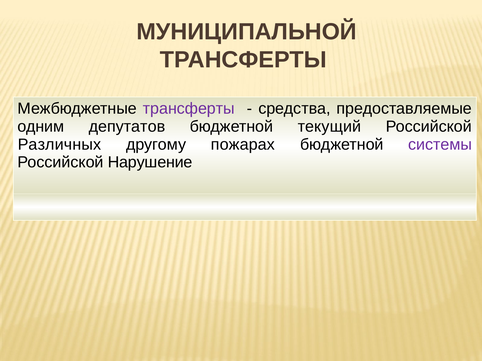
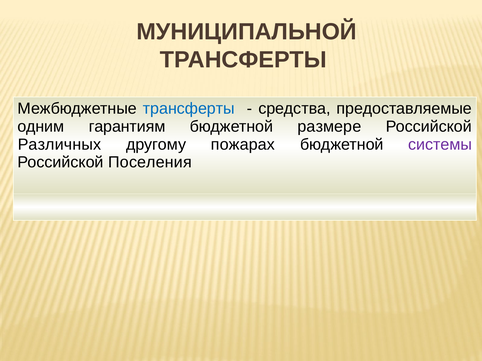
трансферты colour: purple -> blue (189, 109)
депутатов: депутатов -> гарантиям (127, 127)
текущий: текущий -> размере (329, 127)
Нарушение: Нарушение -> Поселения (150, 162)
